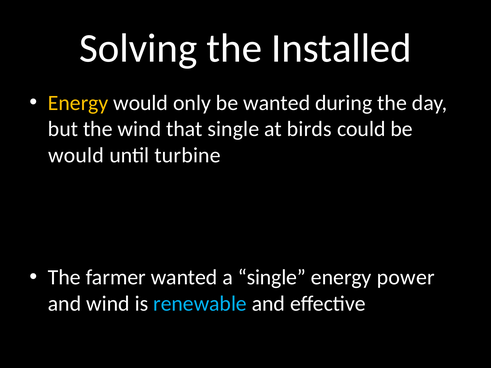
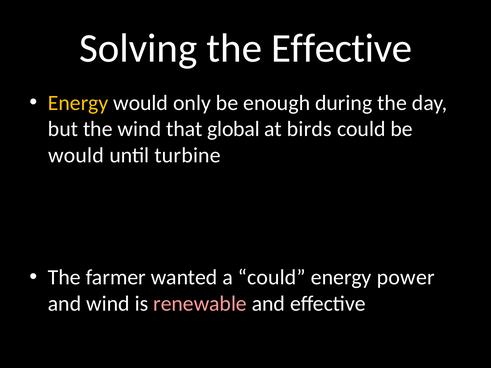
the Installed: Installed -> Effective (342, 48)
be wanted: wanted -> enough (277, 103)
that single: single -> global (234, 129)
a single: single -> could (272, 278)
renewable colour: light blue -> pink (200, 304)
